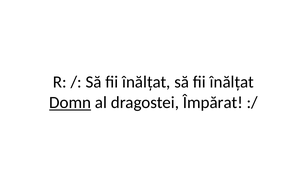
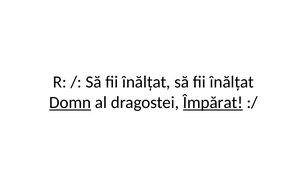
Împărat underline: none -> present (213, 102)
